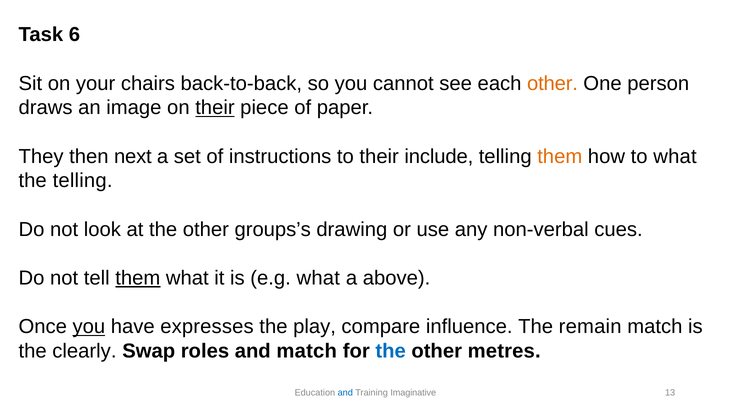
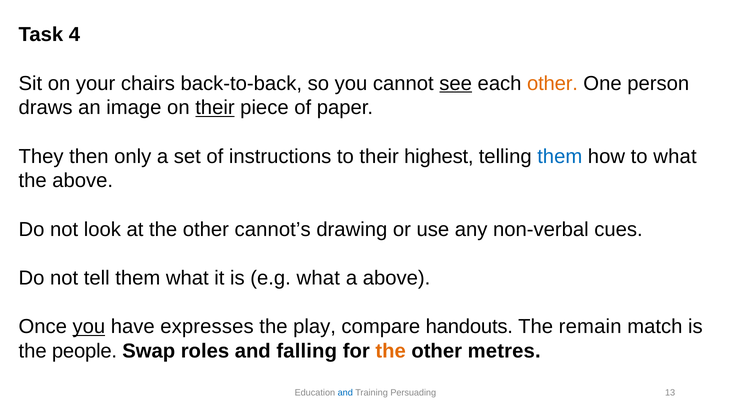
6: 6 -> 4 (74, 35)
see underline: none -> present (456, 83)
next: next -> only (133, 157)
include: include -> highest (439, 157)
them colour: orange -> blue (560, 157)
the telling: telling -> above (83, 181)
groups’s: groups’s -> cannot’s (273, 230)
them underline: present -> none (138, 278)
influence: influence -> handouts (469, 327)
clearly: clearly -> people (85, 351)
and match: match -> falling (307, 351)
the colour: blue -> orange (391, 351)
Imaginative: Imaginative -> Persuading (413, 393)
